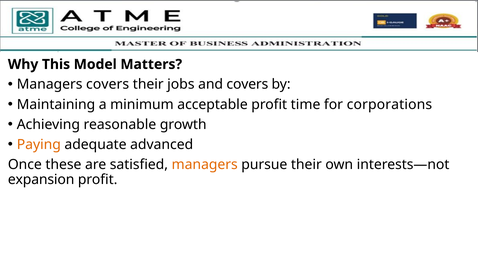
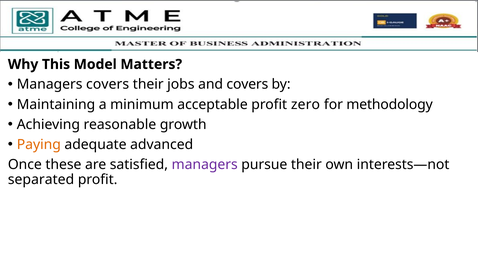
time: time -> zero (305, 104)
corporations: corporations -> methodology (390, 104)
managers colour: orange -> purple (205, 165)
expansion: expansion -> separated (41, 180)
